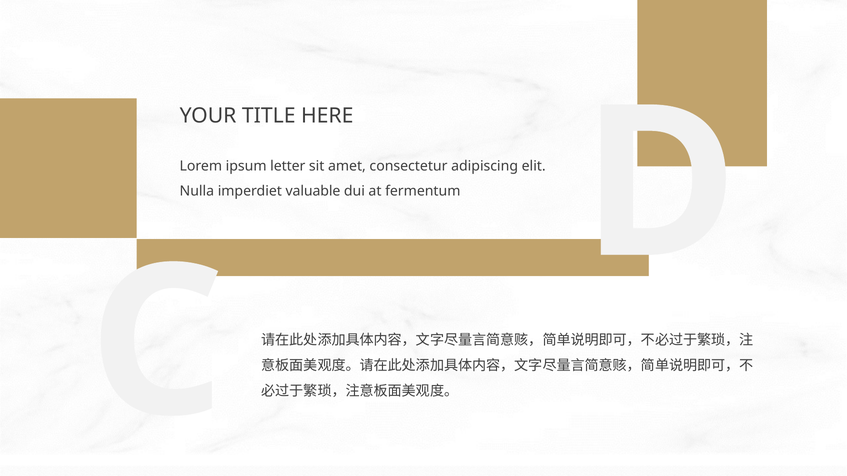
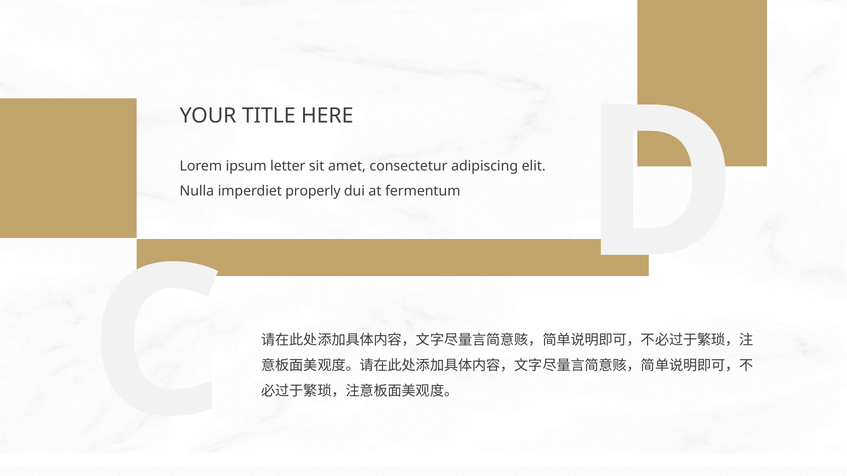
valuable: valuable -> properly (313, 191)
